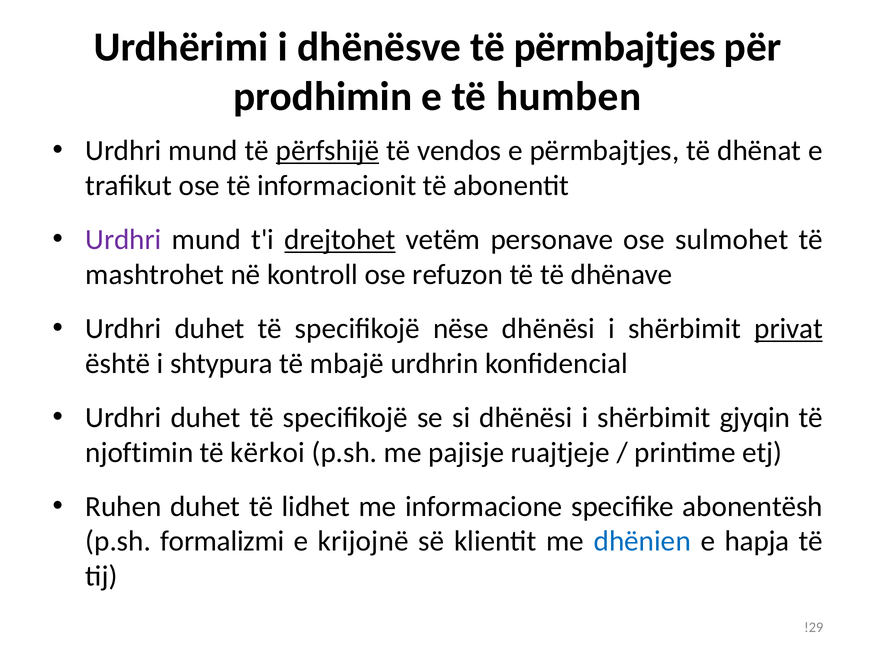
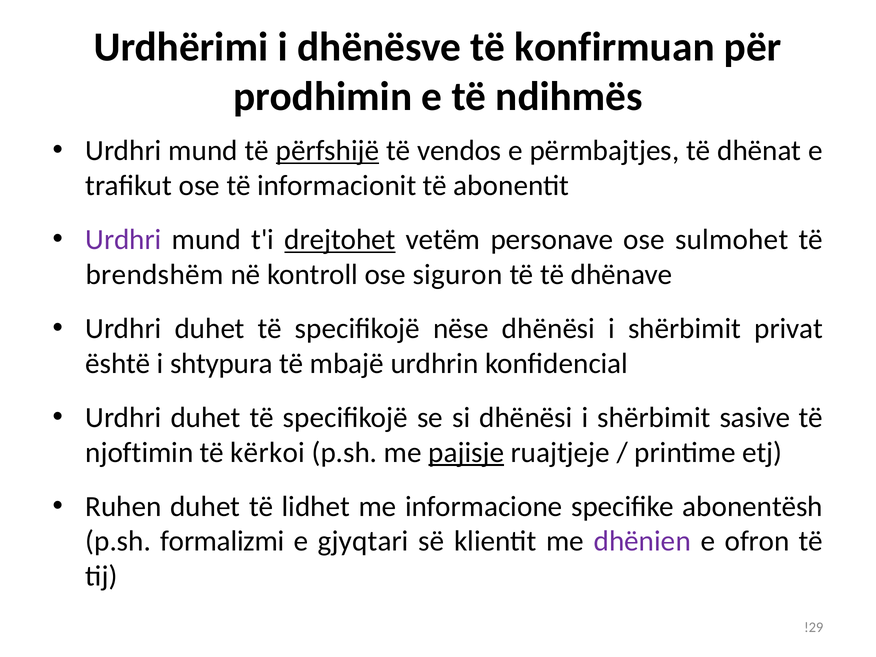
të përmbajtjes: përmbajtjes -> konfirmuan (615, 47)
humben: humben -> ndihmës (569, 97)
mashtrohet: mashtrohet -> brendshëm (155, 274)
refuzon: refuzon -> siguron (458, 274)
privat underline: present -> none (789, 329)
gjyqin: gjyqin -> sasive (755, 418)
pajisje underline: none -> present (466, 452)
krijojnë: krijojnë -> gjyqtari (363, 541)
dhënien colour: blue -> purple (642, 541)
hapja: hapja -> ofron (757, 541)
